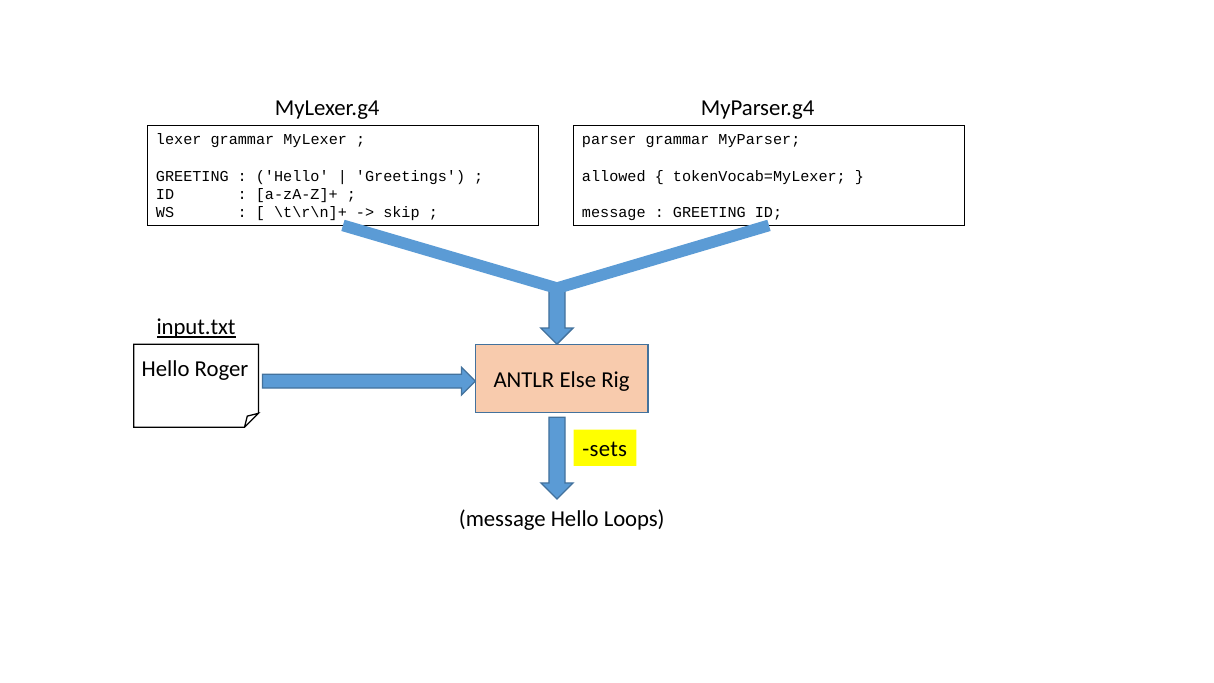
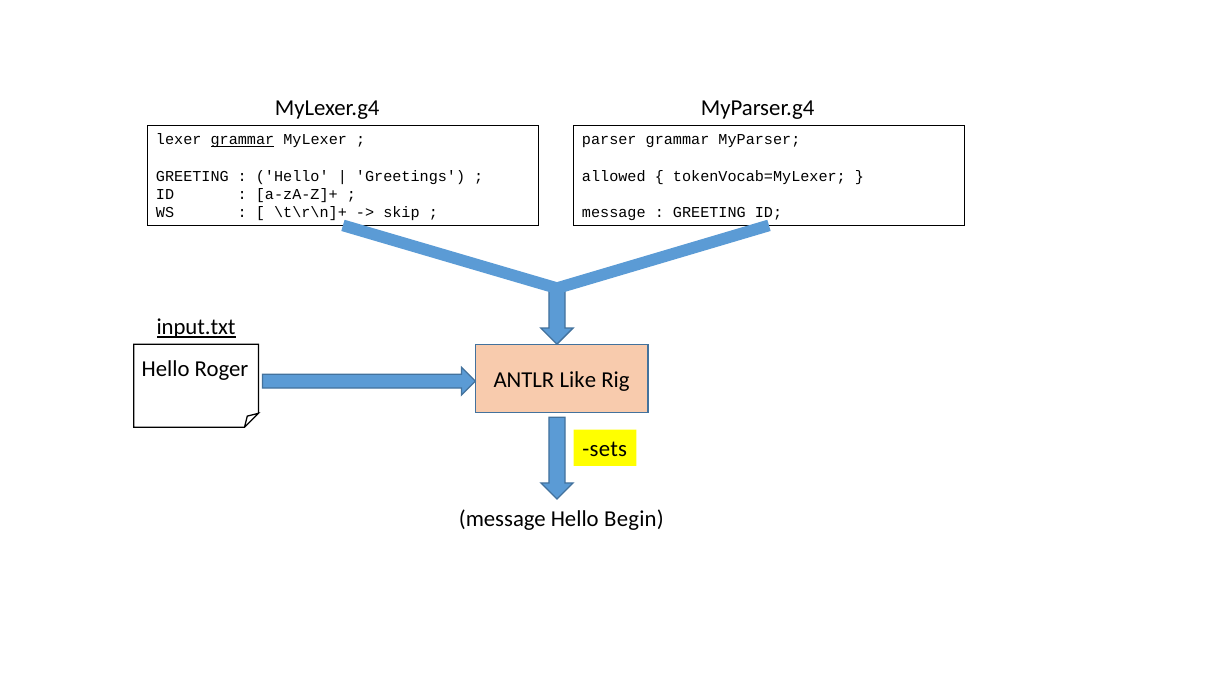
grammar underline: none -> present (242, 140)
Else: Else -> Like (578, 380)
Loops: Loops -> Begin (634, 519)
